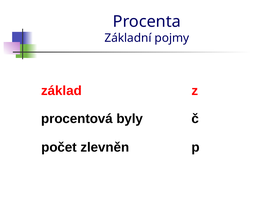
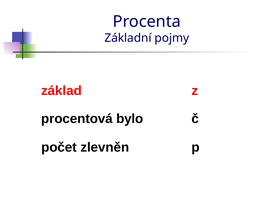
byly: byly -> bylo (130, 119)
